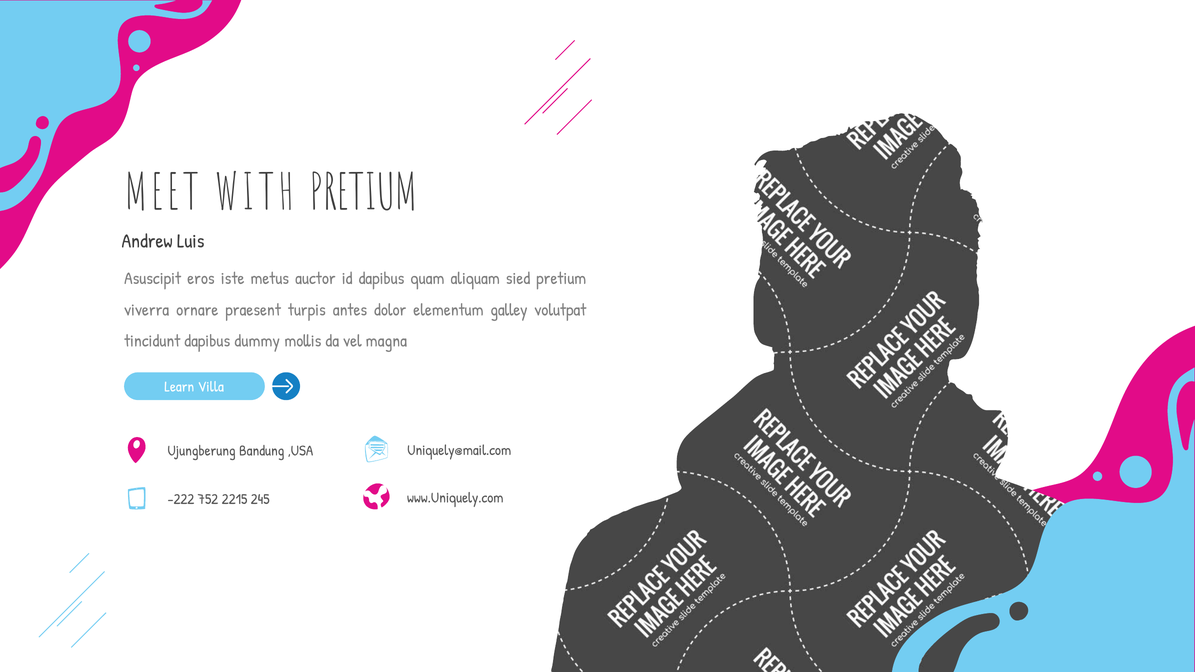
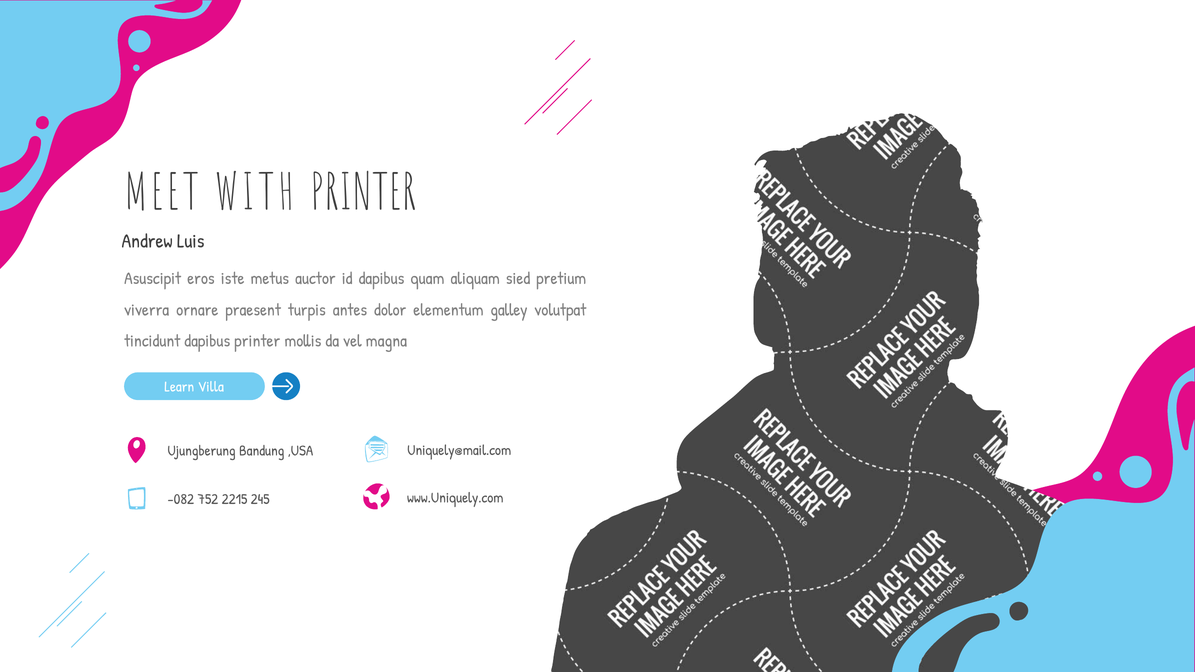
WITH PRETIUM: PRETIUM -> PRINTER (363, 194)
dapibus dummy: dummy -> printer (257, 341)
-222: -222 -> -082 (181, 499)
